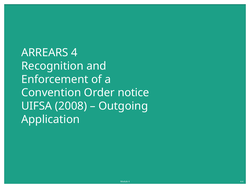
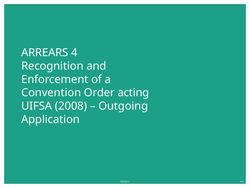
notice: notice -> acting (133, 92)
